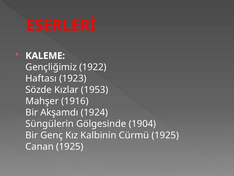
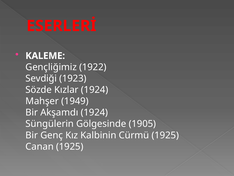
Haftası: Haftası -> Sevdiği (41, 78)
Kızlar 1953: 1953 -> 1924 (95, 90)
1916: 1916 -> 1949 (75, 101)
1904: 1904 -> 1905 (142, 124)
